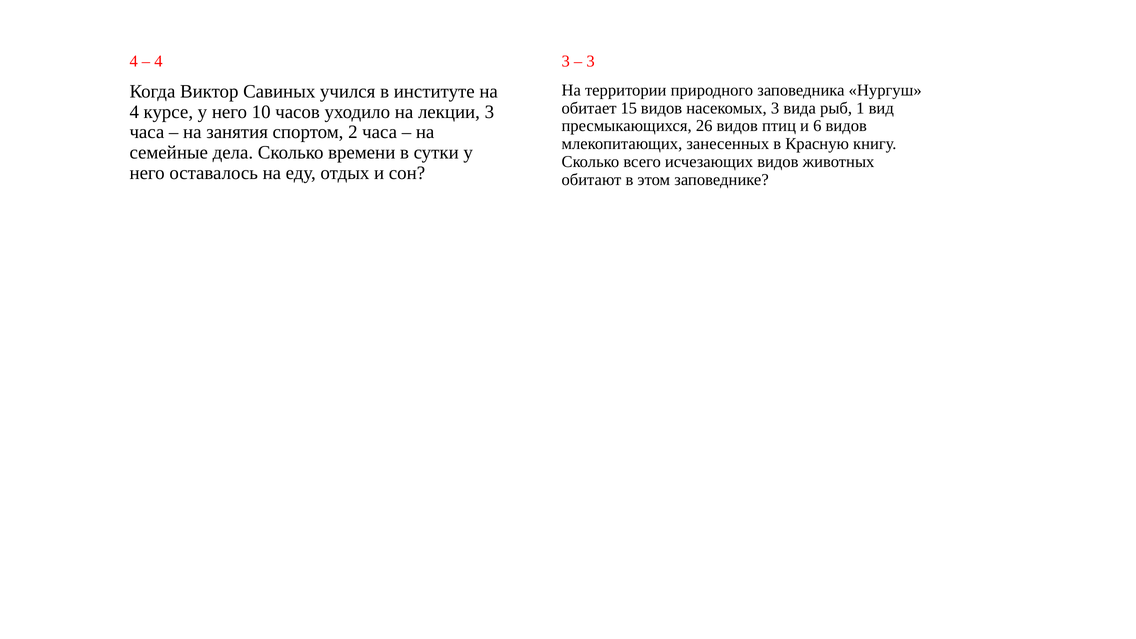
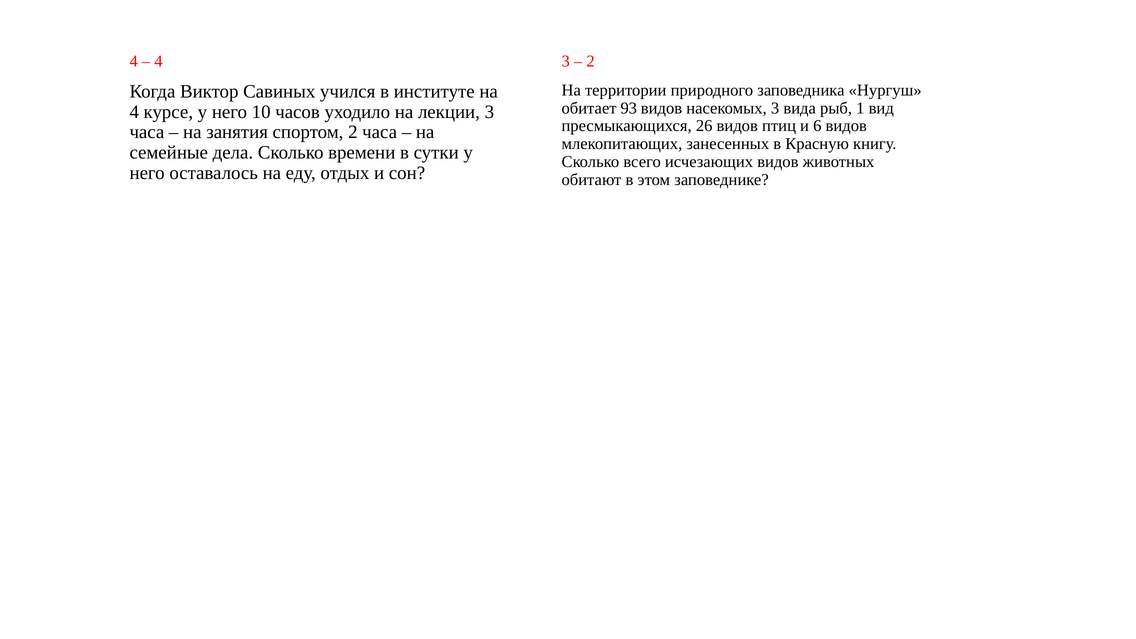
3: 3 -> 2 (591, 61)
15: 15 -> 93 (629, 108)
